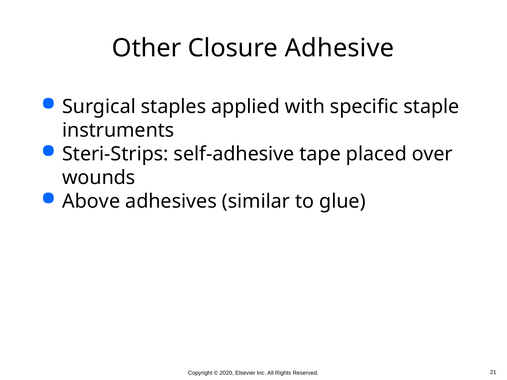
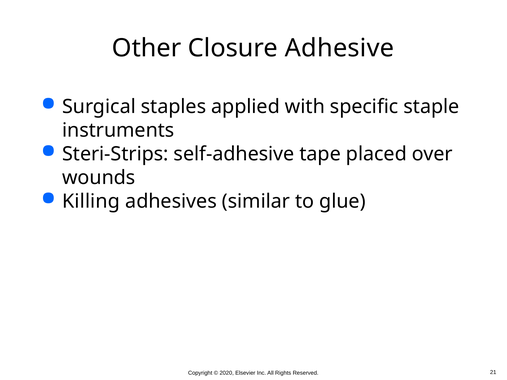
Above: Above -> Killing (91, 201)
